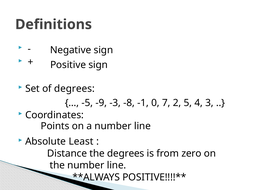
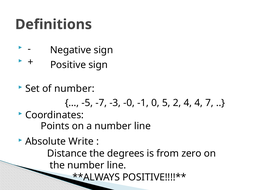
of degrees: degrees -> number (74, 88)
-9: -9 -> -7 (101, 103)
-8: -8 -> -0 (129, 103)
7: 7 -> 5 (166, 103)
2 5: 5 -> 4 (188, 103)
3: 3 -> 7 (209, 103)
Least: Least -> Write (81, 141)
